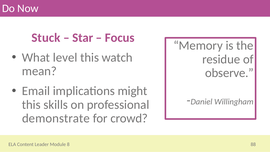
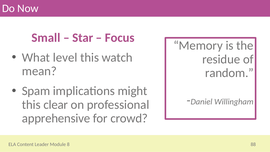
Stuck: Stuck -> Small (46, 38)
observe: observe -> random (229, 73)
Email: Email -> Spam (36, 91)
skills: skills -> clear (56, 105)
demonstrate: demonstrate -> apprehensive (56, 118)
